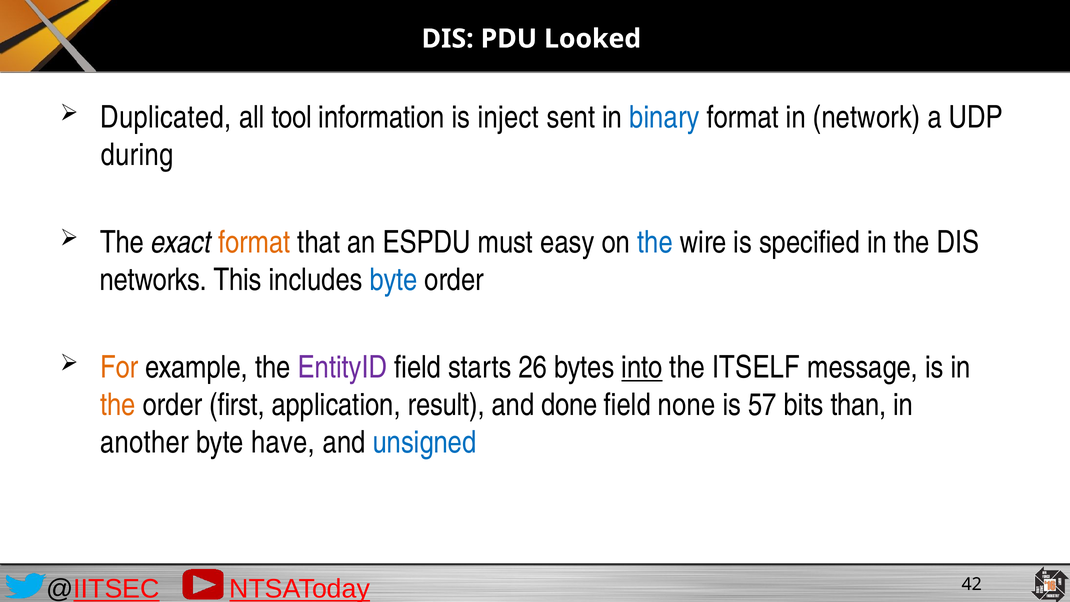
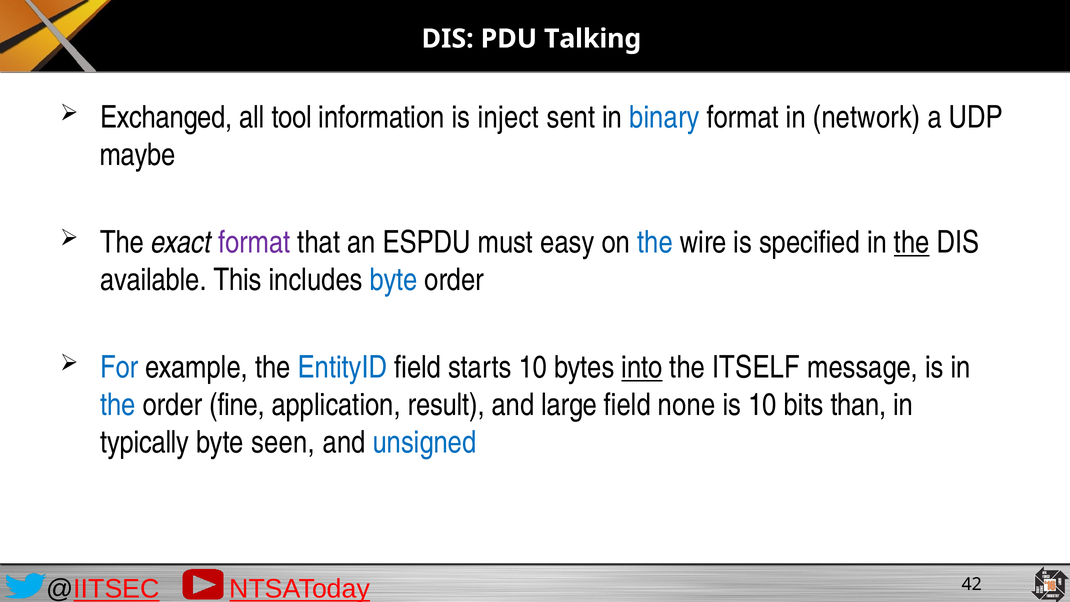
Looked: Looked -> Talking (593, 39)
Duplicated: Duplicated -> Exchanged (166, 117)
during: during -> maybe (137, 155)
format colour: orange -> purple (254, 242)
the underline: none -> present (912, 242)
networks: networks -> available (153, 280)
For colour: orange -> blue (119, 367)
EntityID colour: purple -> blue (342, 367)
starts 26: 26 -> 10 (533, 367)
the colour: orange -> blue (118, 405)
first: first -> fine (237, 405)
done: done -> large (569, 405)
is 57: 57 -> 10 (762, 405)
another: another -> typically (145, 442)
have: have -> seen (283, 442)
